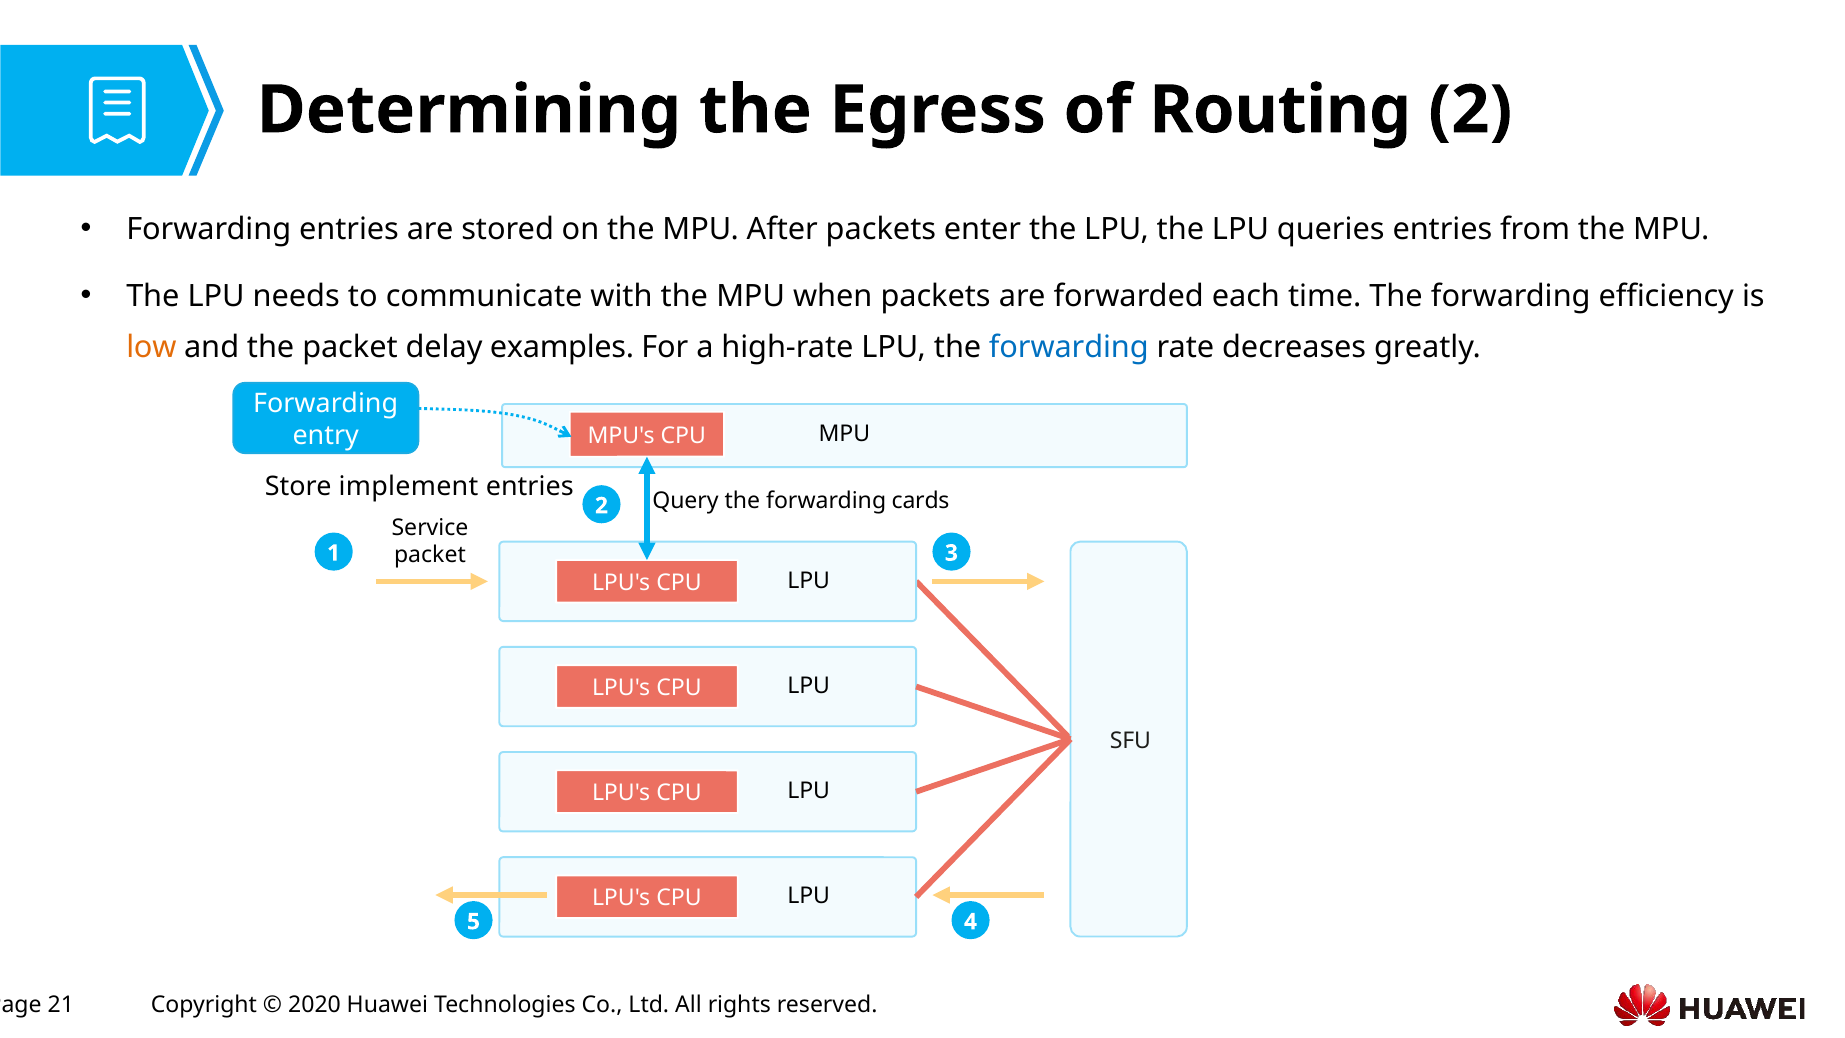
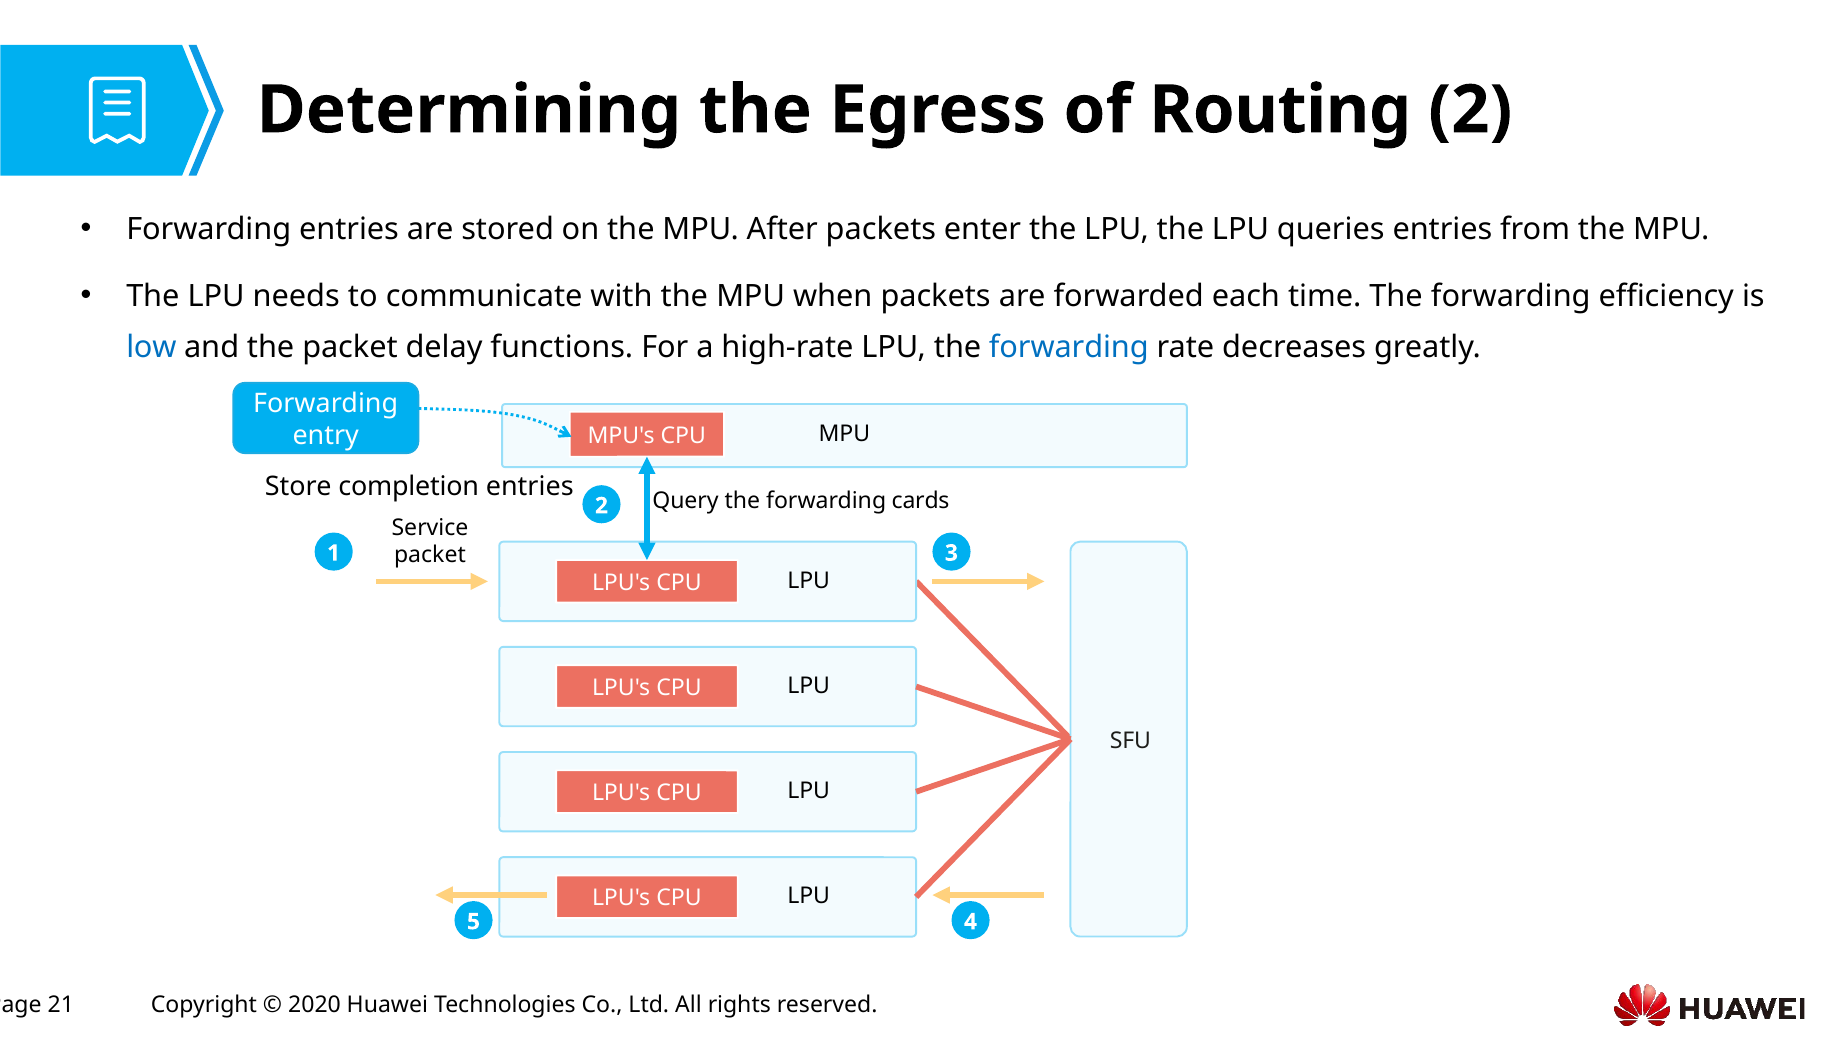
low colour: orange -> blue (151, 348)
examples: examples -> functions (562, 348)
implement: implement -> completion (409, 487)
